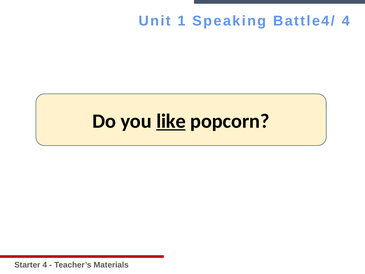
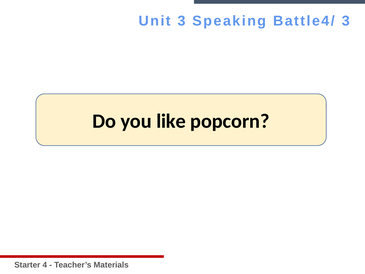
Unit 1: 1 -> 3 (182, 21)
Battle4/ 4: 4 -> 3 (346, 21)
like underline: present -> none (171, 121)
